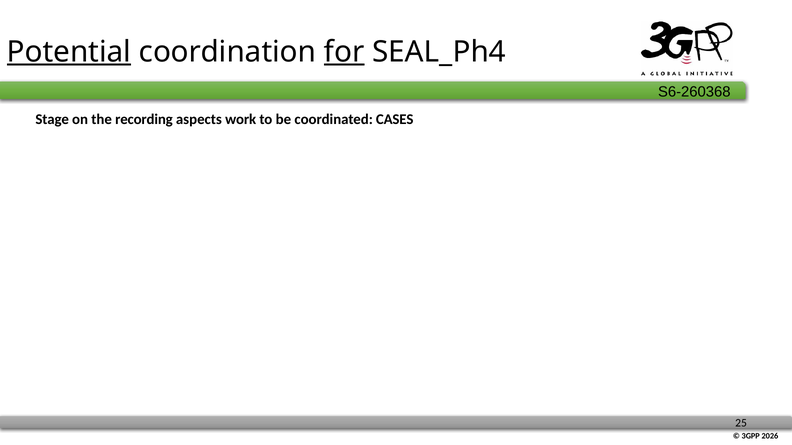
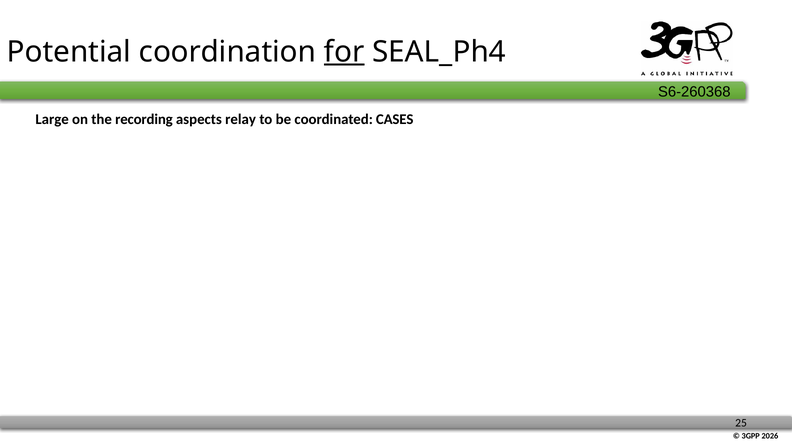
Potential underline: present -> none (69, 52)
Stage: Stage -> Large (52, 120)
work: work -> relay (241, 120)
